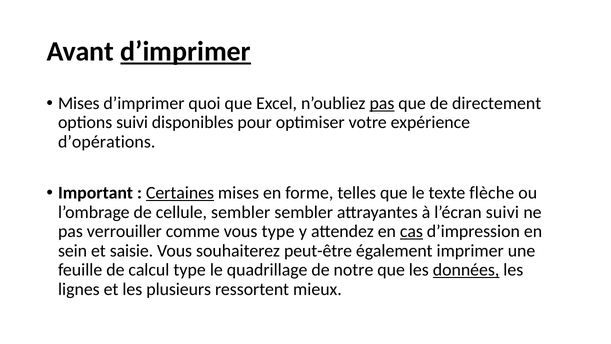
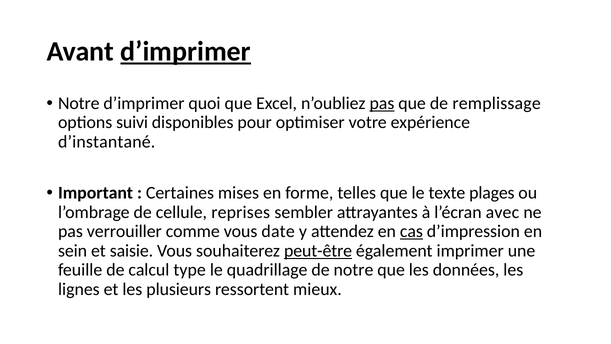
Mises: Mises -> Notre (79, 103)
directement: directement -> remplissage (497, 103)
d’opérations: d’opérations -> d’instantané (107, 142)
Certaines underline: present -> none (180, 193)
flèche: flèche -> plages (492, 193)
cellule sembler: sembler -> reprises (241, 212)
l’écran suivi: suivi -> avec (502, 212)
vous type: type -> date (278, 231)
peut-être underline: none -> present (318, 250)
données underline: present -> none (466, 270)
